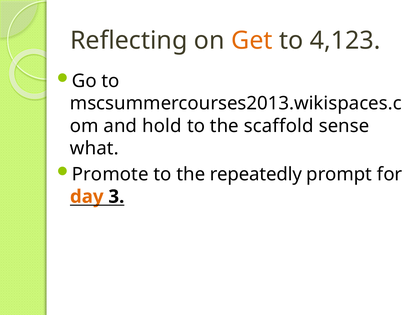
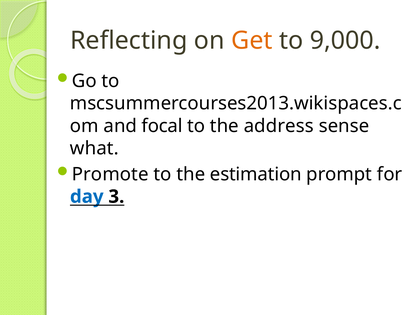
4,123: 4,123 -> 9,000 (345, 41)
hold: hold -> focal (162, 126)
scaffold: scaffold -> address (279, 126)
repeatedly: repeatedly -> estimation (256, 174)
day colour: orange -> blue (87, 197)
